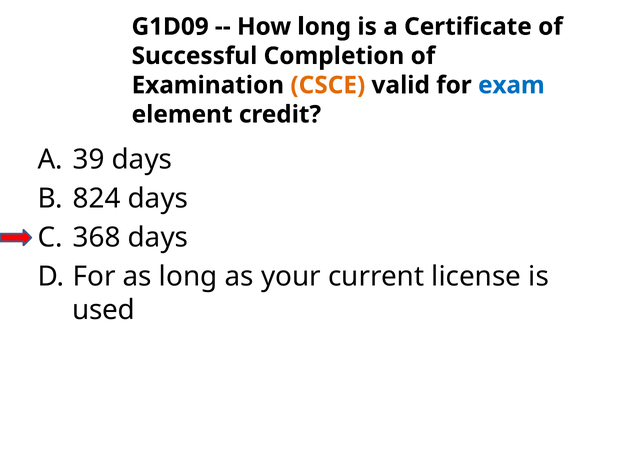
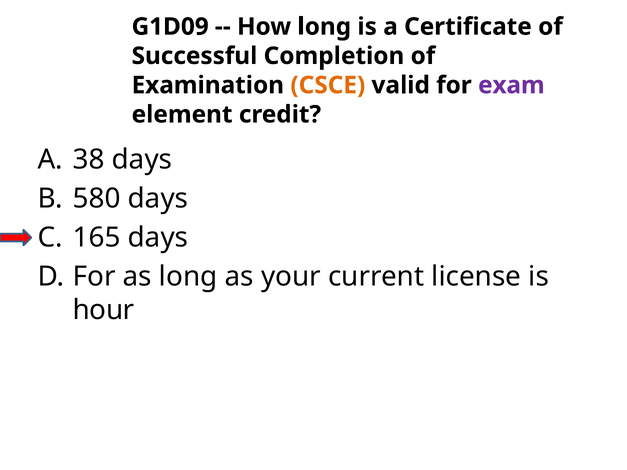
exam colour: blue -> purple (511, 85)
39: 39 -> 38 (89, 160)
824: 824 -> 580 (97, 199)
368: 368 -> 165 (97, 238)
used: used -> hour (103, 310)
